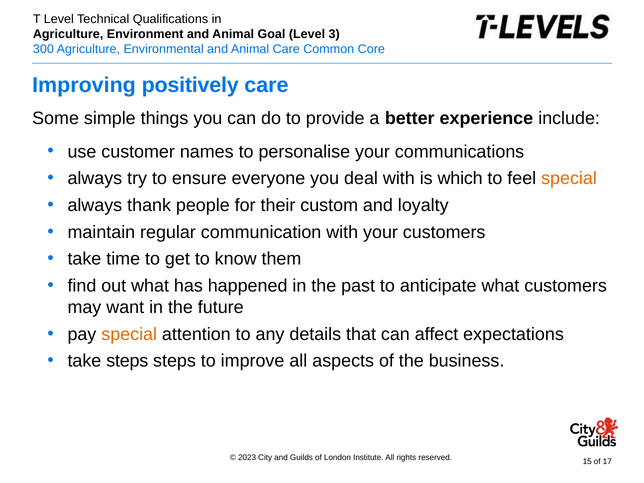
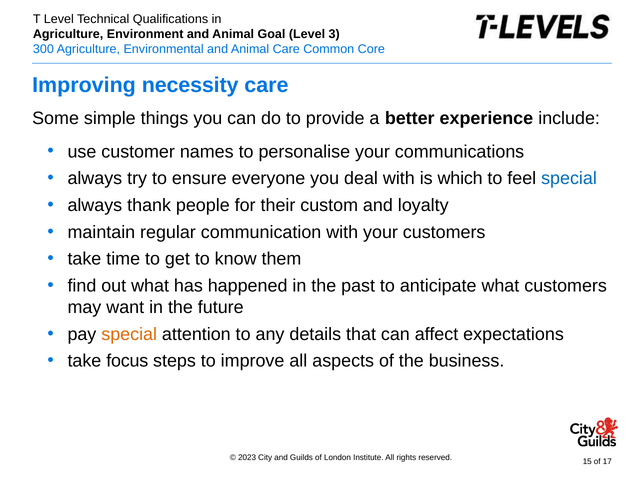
positively: positively -> necessity (190, 85)
special colour: orange -> blue (569, 178)
take steps: steps -> focus (127, 361)
